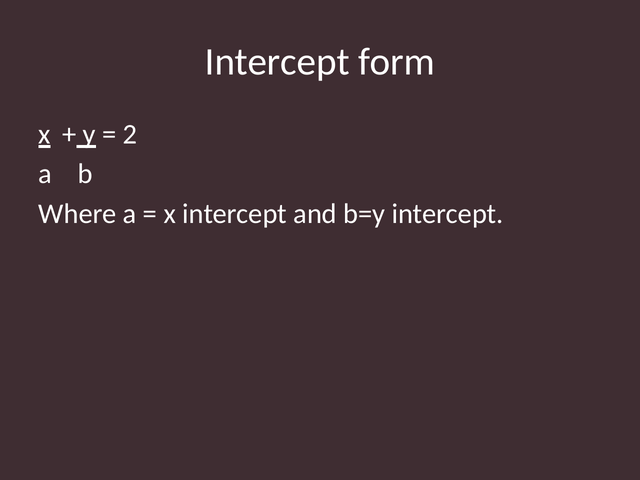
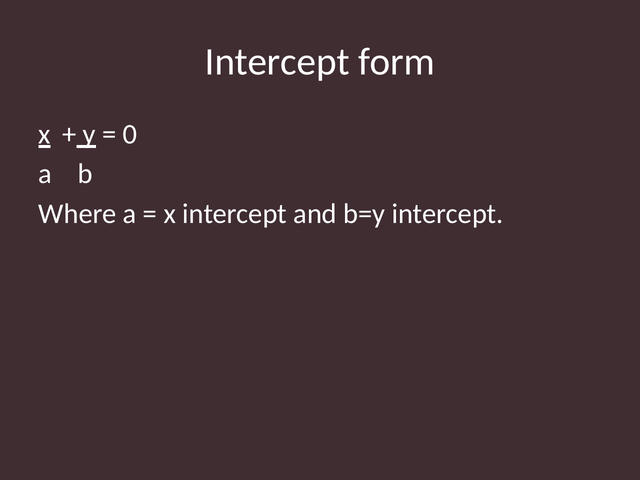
2: 2 -> 0 (130, 134)
